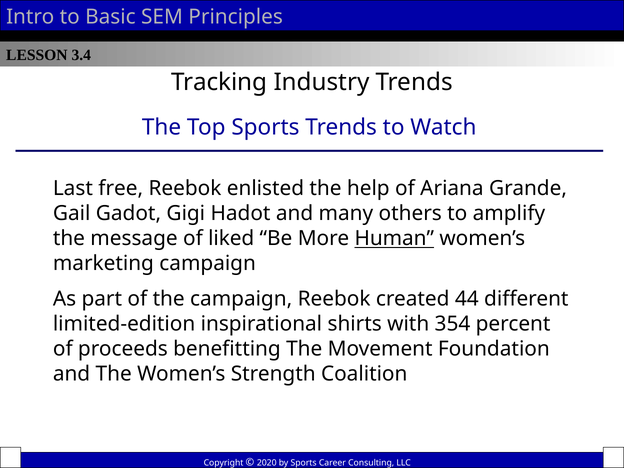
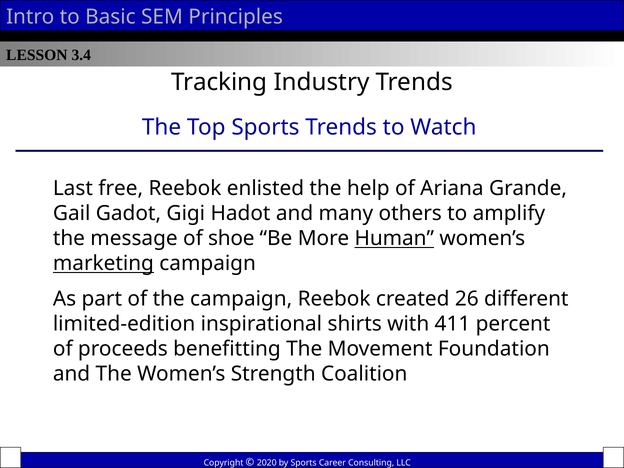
liked: liked -> shoe (231, 239)
marketing underline: none -> present (103, 263)
44: 44 -> 26 (467, 299)
354: 354 -> 411 (452, 324)
